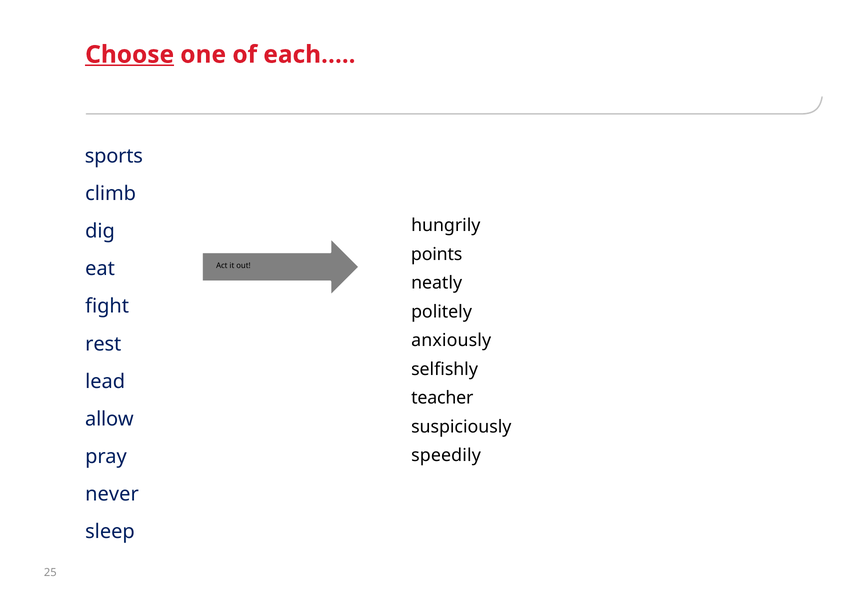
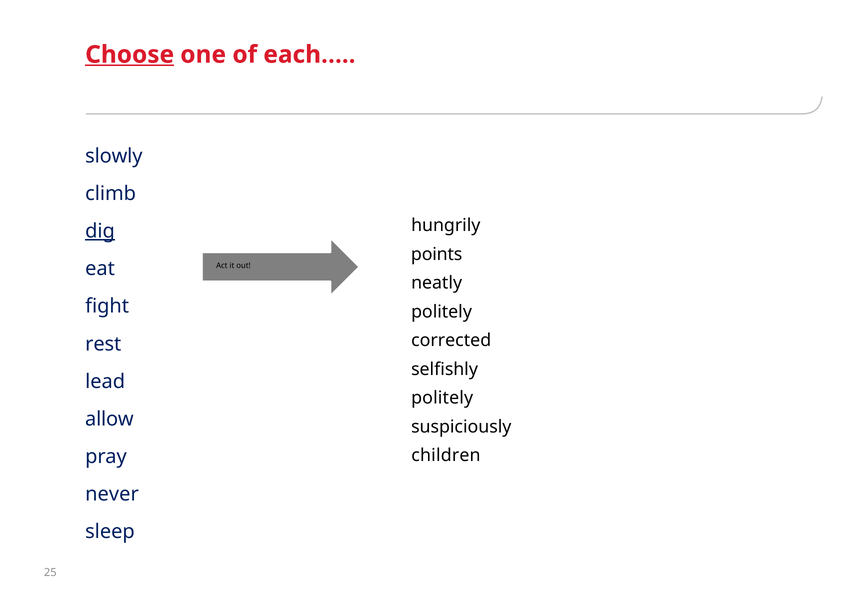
sports: sports -> slowly (114, 156)
dig underline: none -> present (100, 231)
anxiously: anxiously -> corrected (451, 340)
teacher: teacher -> politely (442, 398)
speedily: speedily -> children (446, 455)
